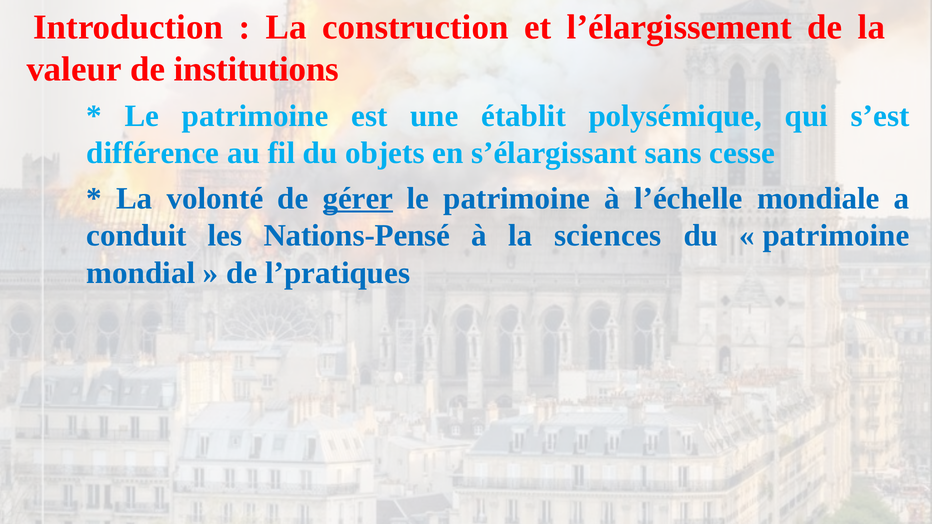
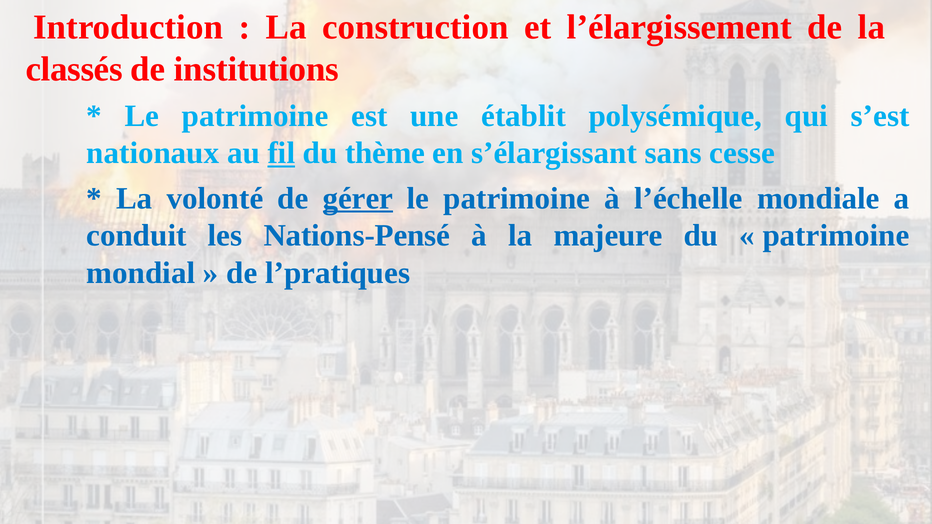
valeur: valeur -> classés (74, 69)
différence: différence -> nationaux (153, 153)
fil underline: none -> present (281, 153)
objets: objets -> thème (385, 153)
sciences: sciences -> majeure (608, 236)
